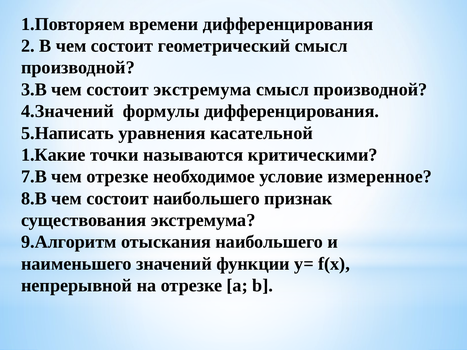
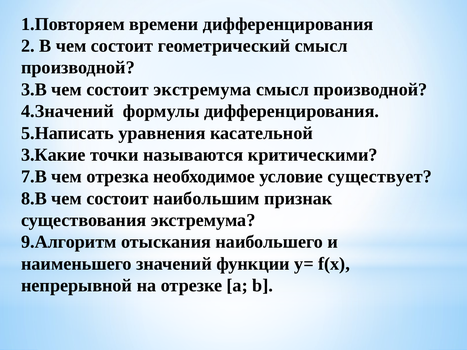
1.Какие: 1.Какие -> 3.Какие (53, 155)
чем отрезке: отрезке -> отрезка (118, 177)
измеренное: измеренное -> существует (380, 177)
состоит наибольшего: наибольшего -> наибольшим (206, 199)
